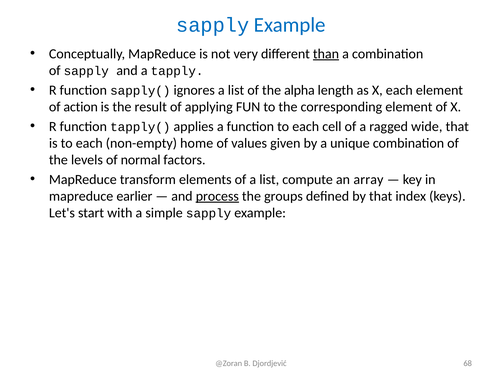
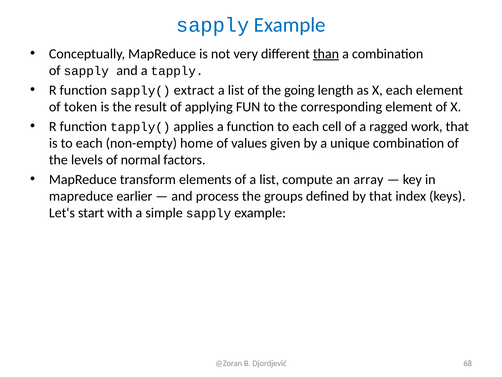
ignores: ignores -> extract (194, 90)
alpha: alpha -> going (299, 90)
action: action -> token (81, 107)
wide: wide -> work (427, 126)
process underline: present -> none (217, 196)
